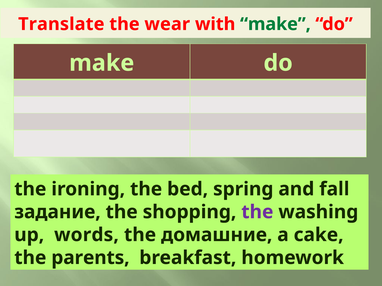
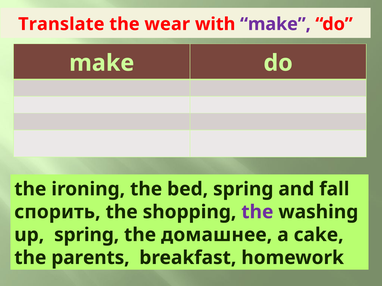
make colour: green -> purple (275, 24)
задание: задание -> спорить (57, 212)
up words: words -> spring (87, 235)
домашние: домашние -> домашнее (217, 235)
